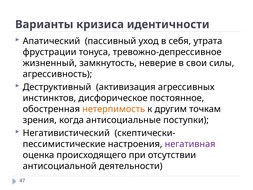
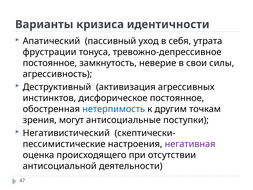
жизненный: жизненный -> постоянное (50, 63)
нетерпимость colour: orange -> blue (114, 109)
когда: когда -> могут (71, 120)
